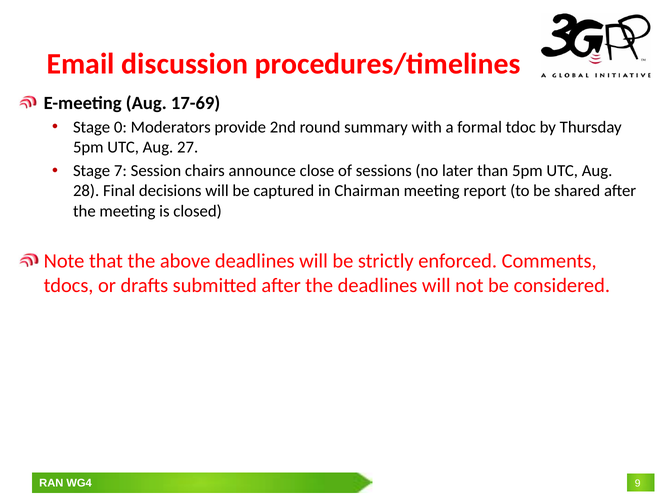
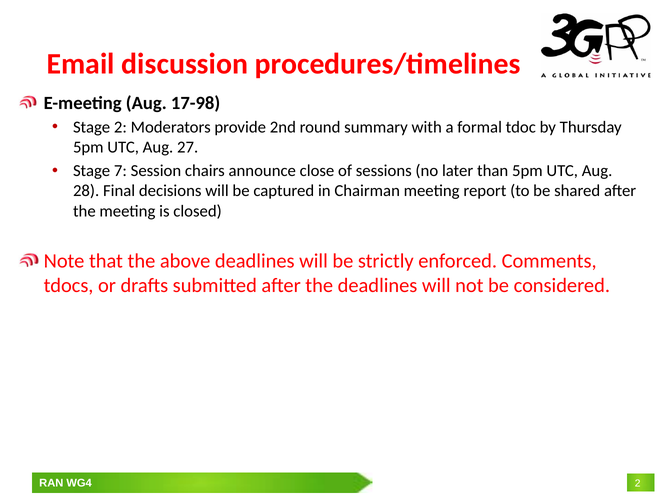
17-69: 17-69 -> 17-98 (196, 103)
Stage 0: 0 -> 2 (120, 127)
9: 9 -> 2 (638, 484)
